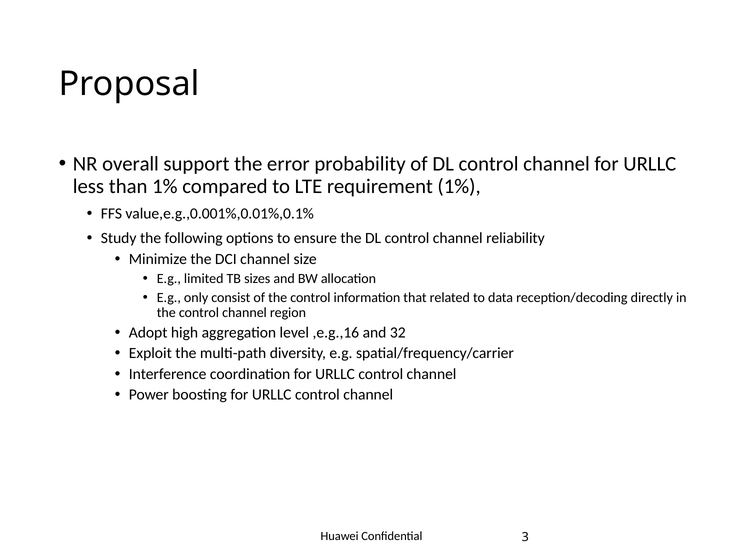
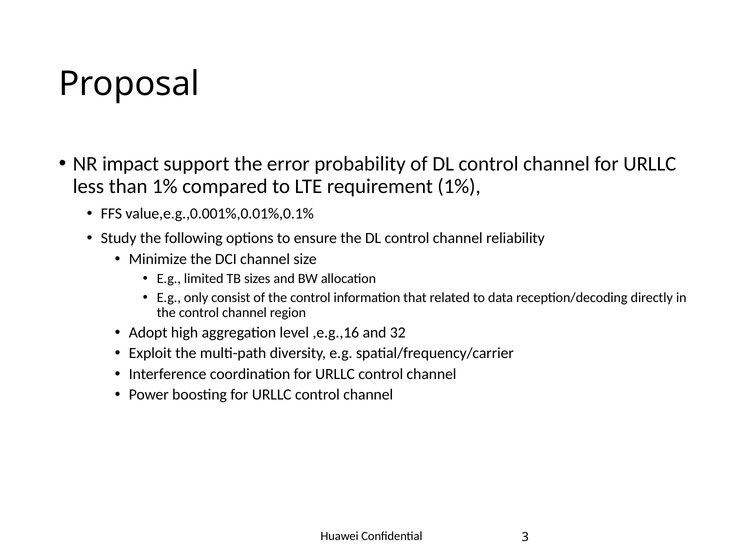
overall: overall -> impact (131, 164)
